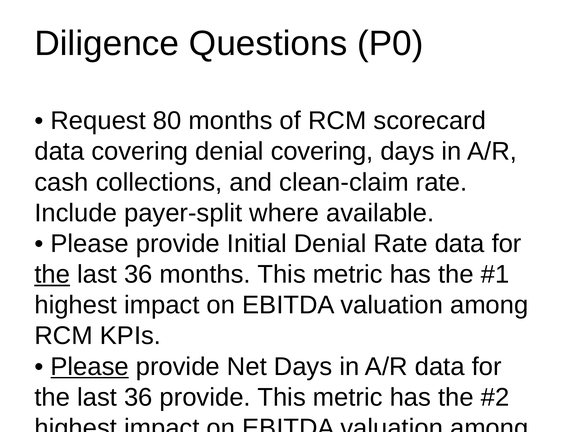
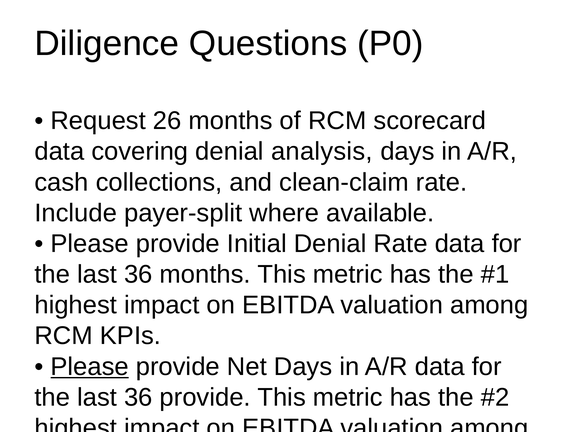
80: 80 -> 26 (167, 121)
denial covering: covering -> analysis (322, 152)
the underline: present -> none (52, 274)
